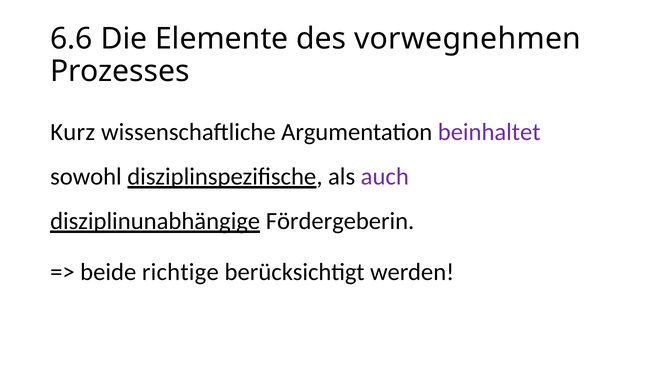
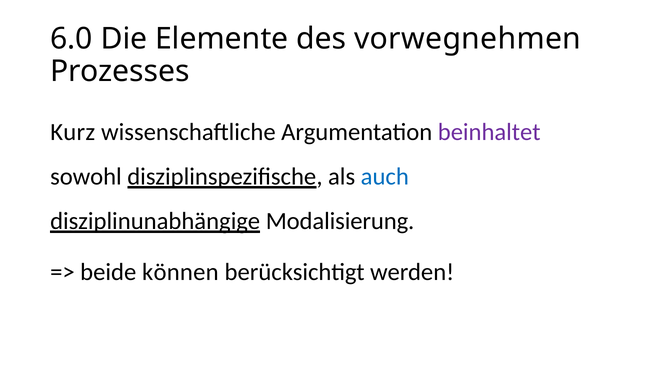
6.6: 6.6 -> 6.0 (71, 39)
auch colour: purple -> blue (385, 177)
Fördergeberin: Fördergeberin -> Modalisierung (340, 221)
richtige: richtige -> können (180, 272)
